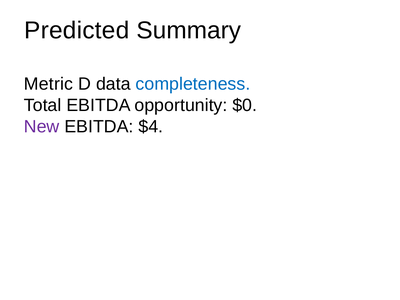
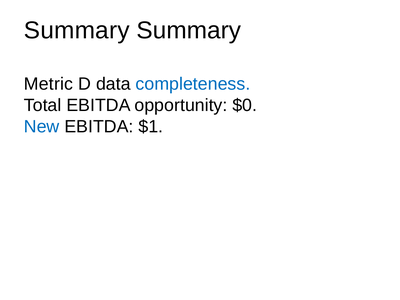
Predicted: Predicted -> Summary (77, 30)
New colour: purple -> blue (42, 127)
$4: $4 -> $1 (151, 127)
